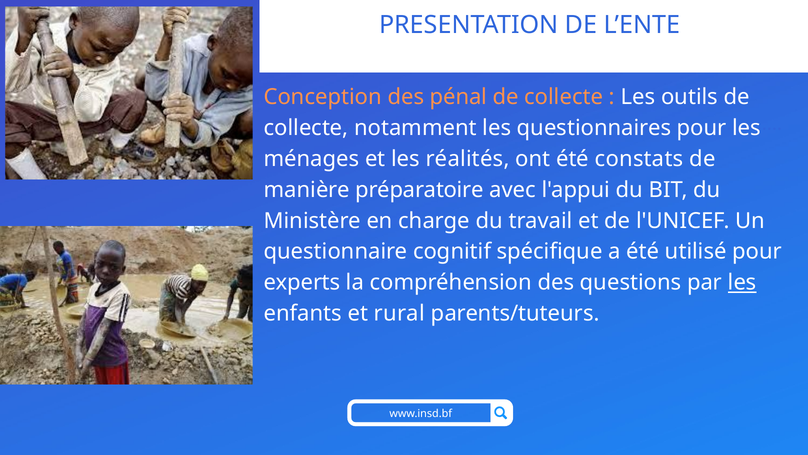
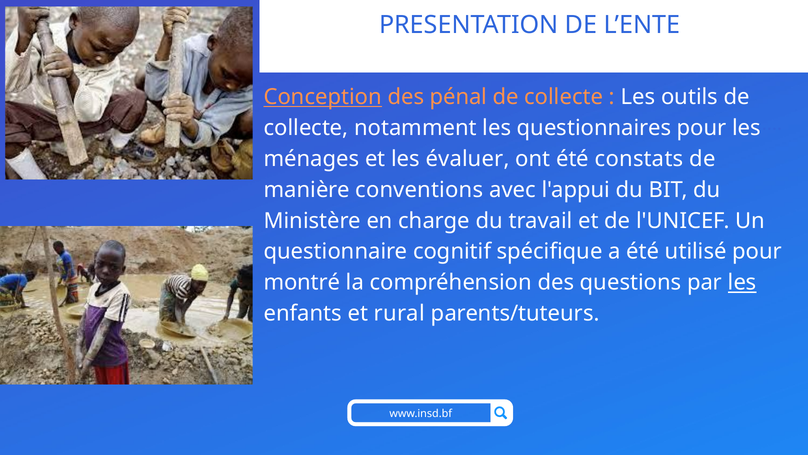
Conception underline: none -> present (323, 97)
réalités: réalités -> évaluer (468, 159)
préparatoire: préparatoire -> conventions (419, 190)
experts: experts -> montré (302, 282)
